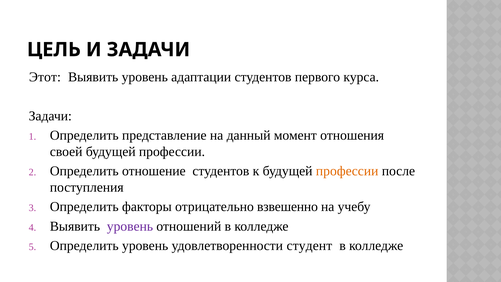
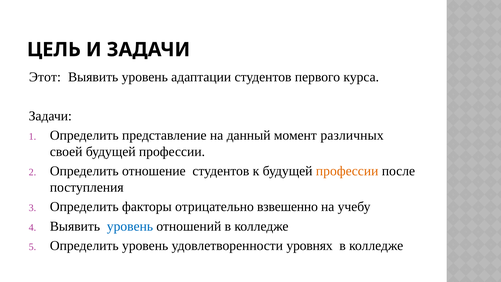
отношения: отношения -> различных (352, 135)
уровень colour: purple -> blue (130, 226)
студент: студент -> уровнях (310, 245)
